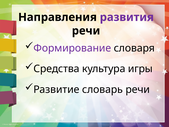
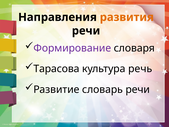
развития colour: purple -> orange (127, 17)
Средства: Средства -> Тарасова (56, 69)
игры: игры -> речь (140, 69)
